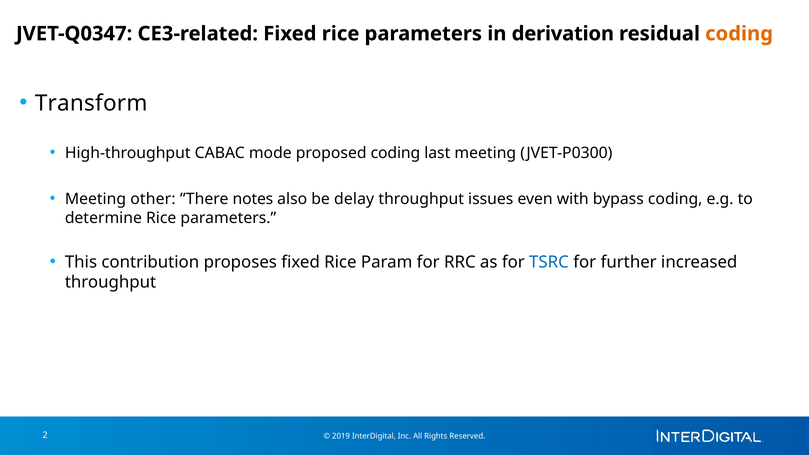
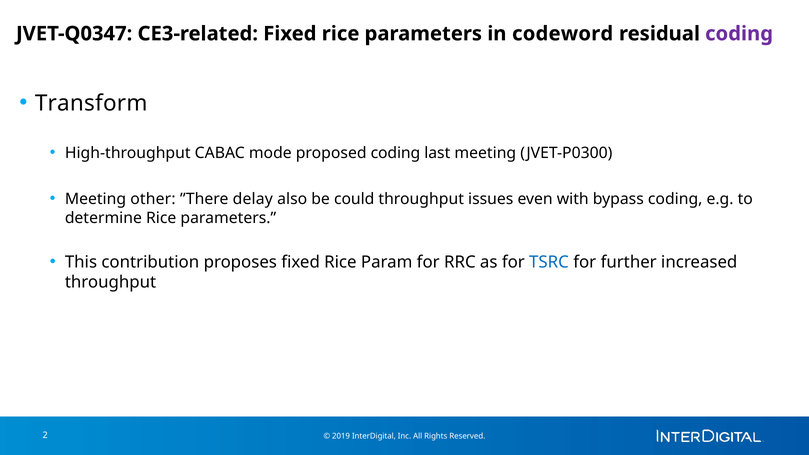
derivation: derivation -> codeword (563, 34)
coding colour: orange -> purple (739, 34)
notes: notes -> delay (253, 199)
delay: delay -> could (354, 199)
